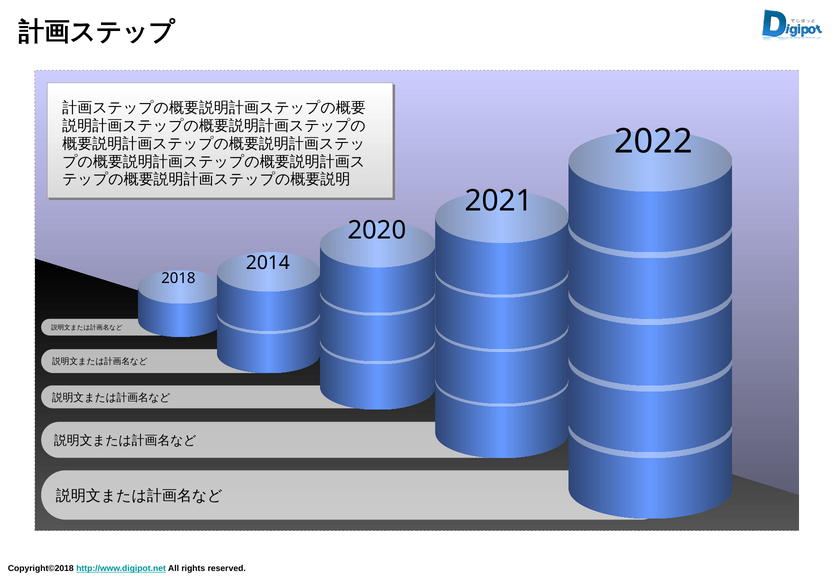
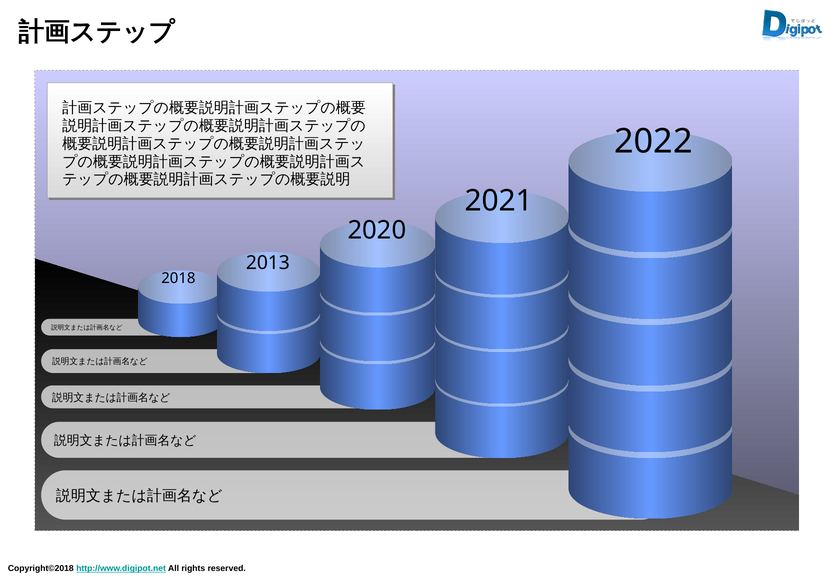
2014: 2014 -> 2013 (268, 263)
